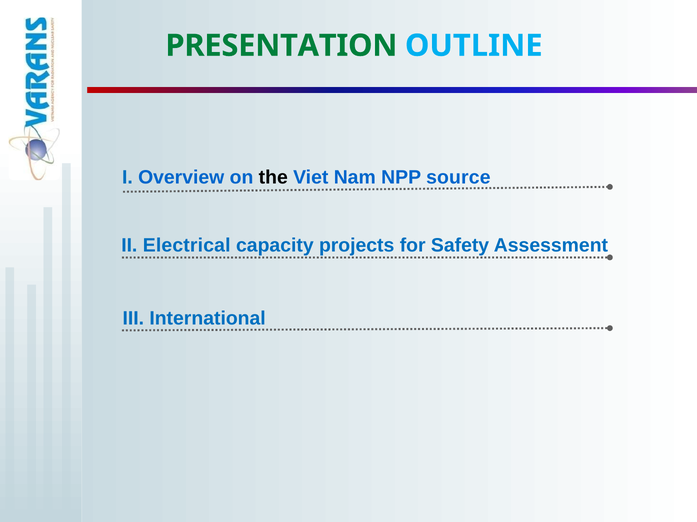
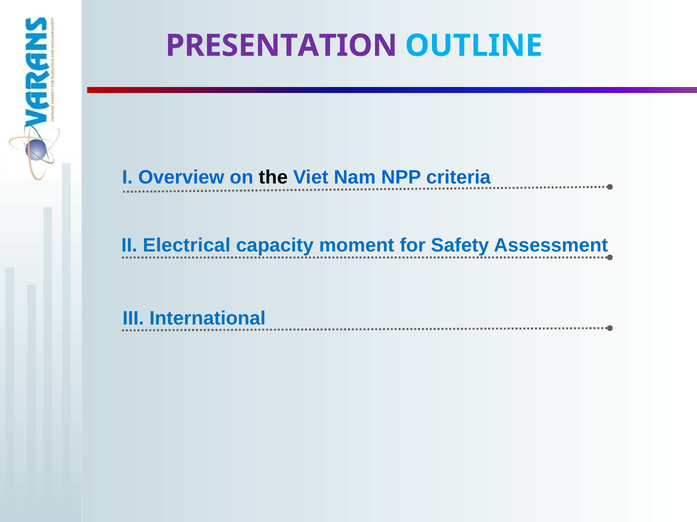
PRESENTATION colour: green -> purple (281, 46)
source: source -> criteria (458, 178)
projects: projects -> moment (357, 246)
